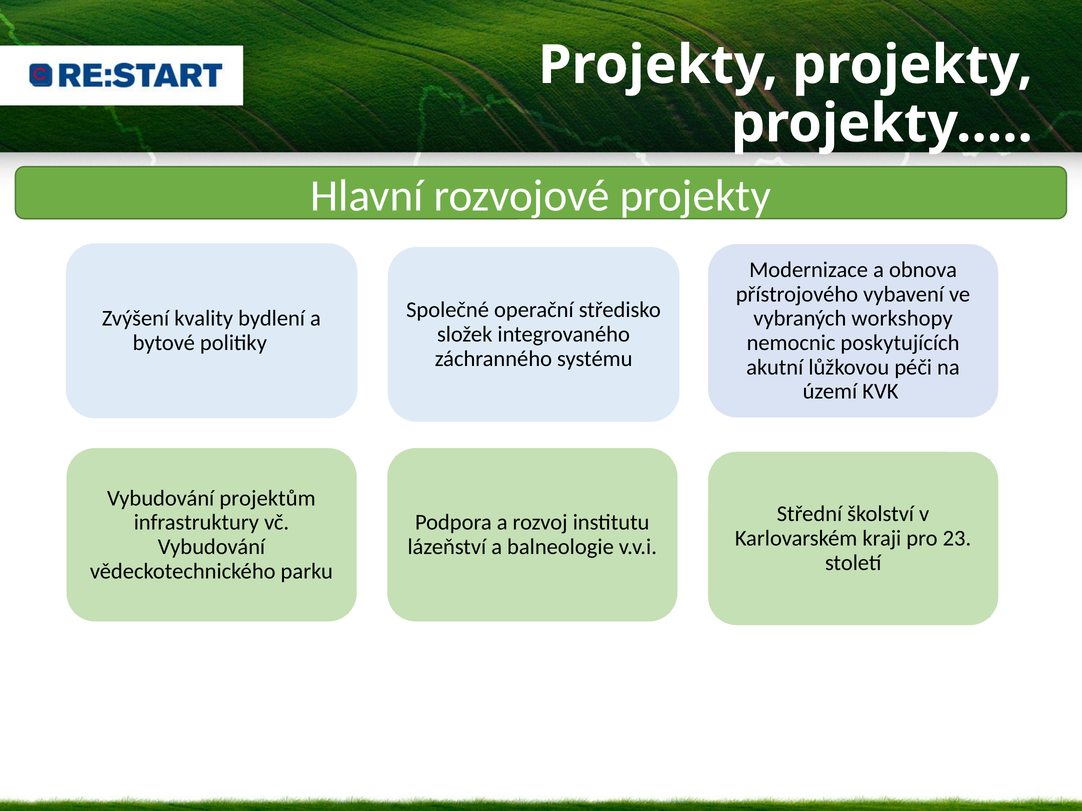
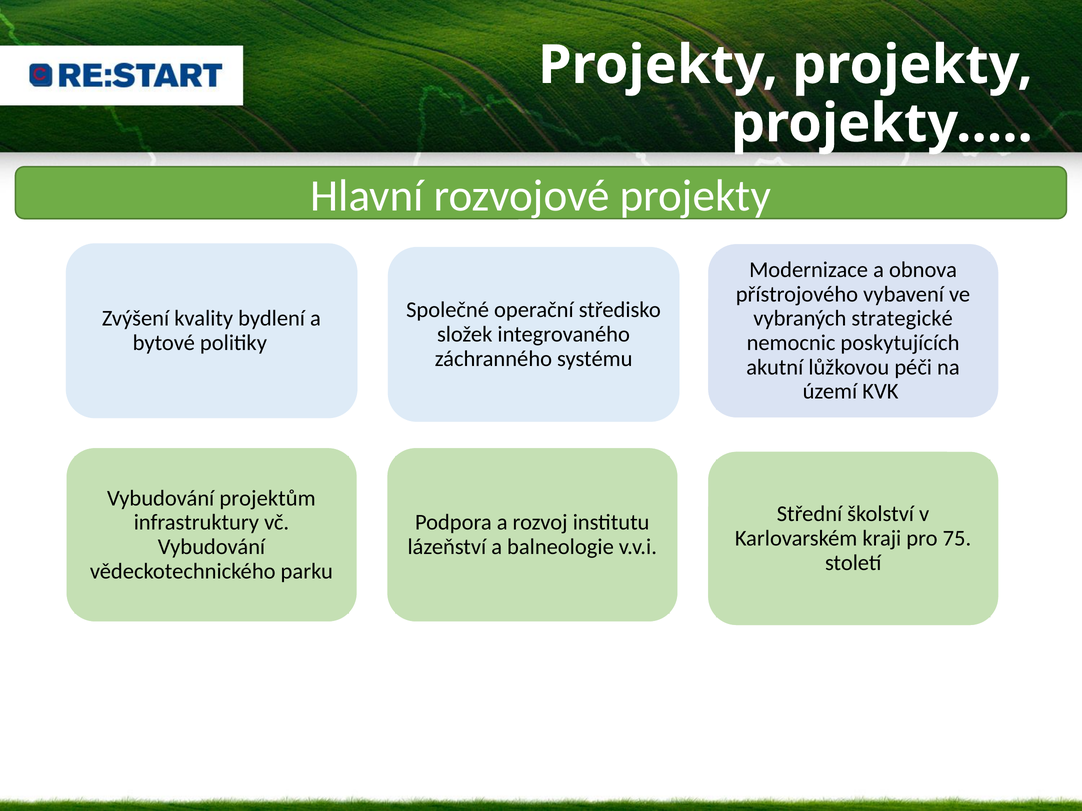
workshopy: workshopy -> strategické (902, 319)
23: 23 -> 75 (957, 539)
